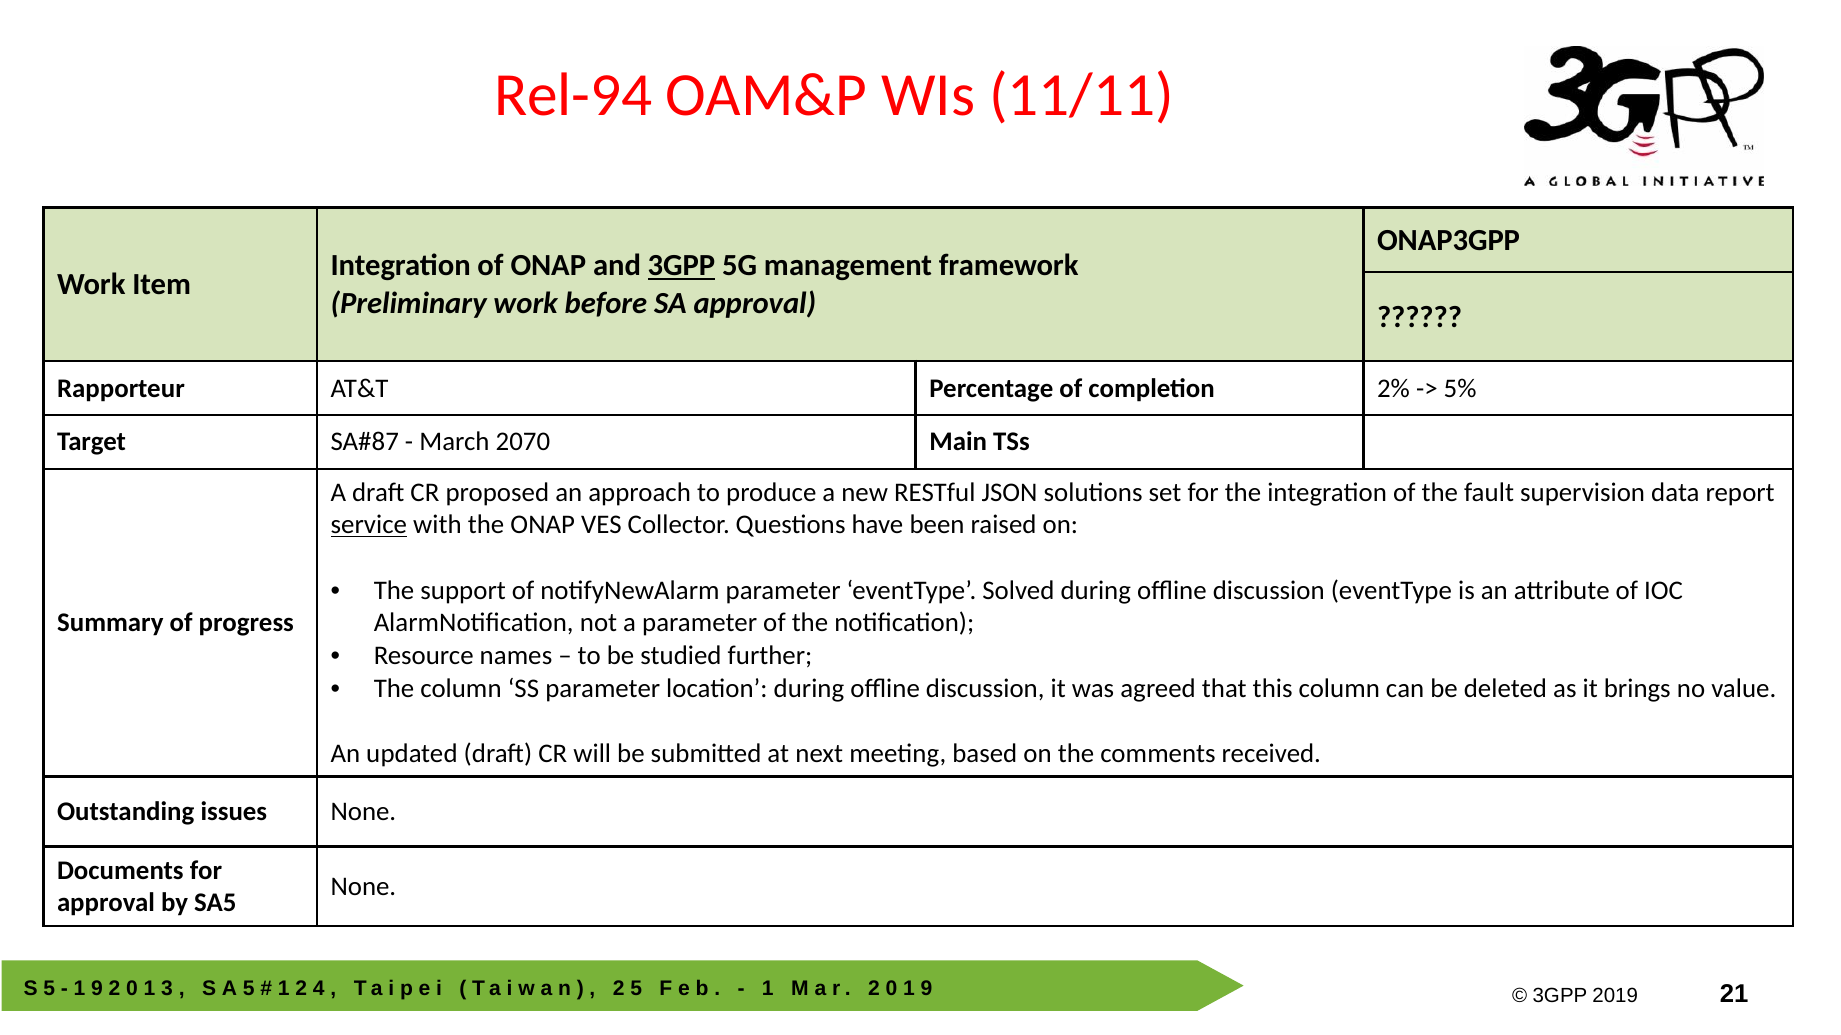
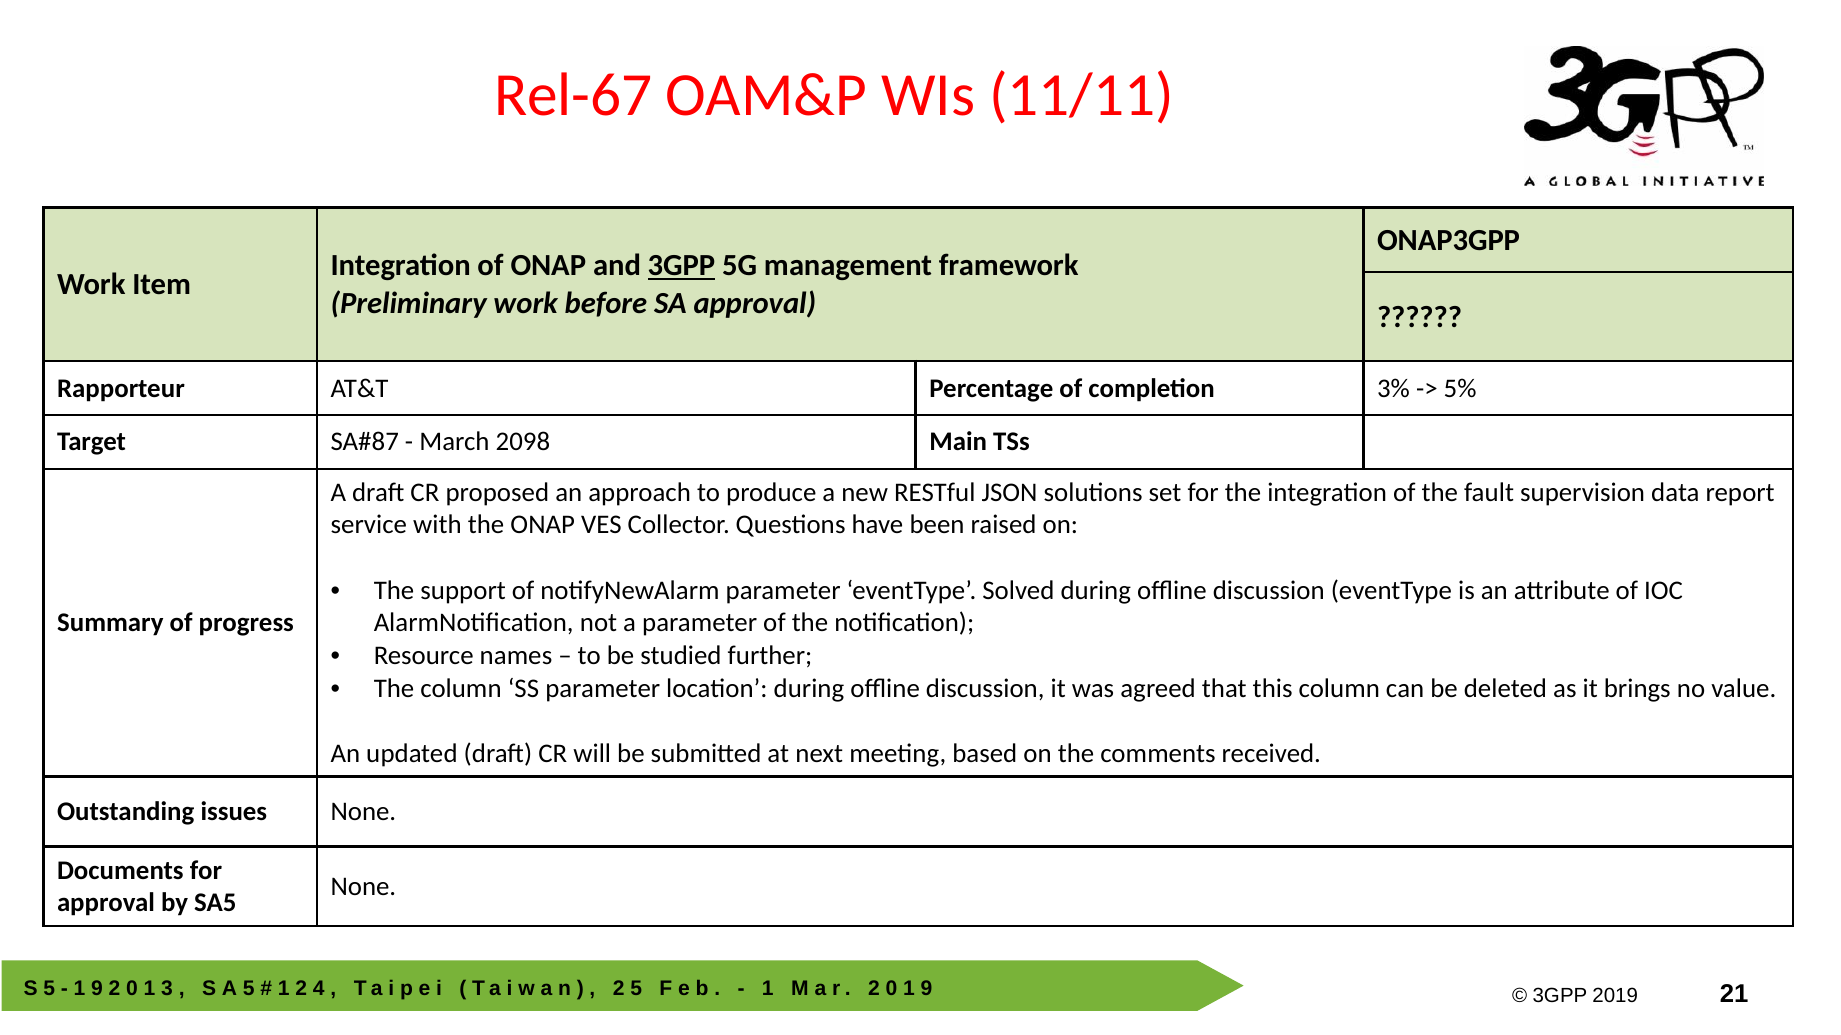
Rel-94: Rel-94 -> Rel-67 (573, 95)
2%: 2% -> 3% (1394, 388)
2070: 2070 -> 2098 (523, 442)
service underline: present -> none (369, 525)
